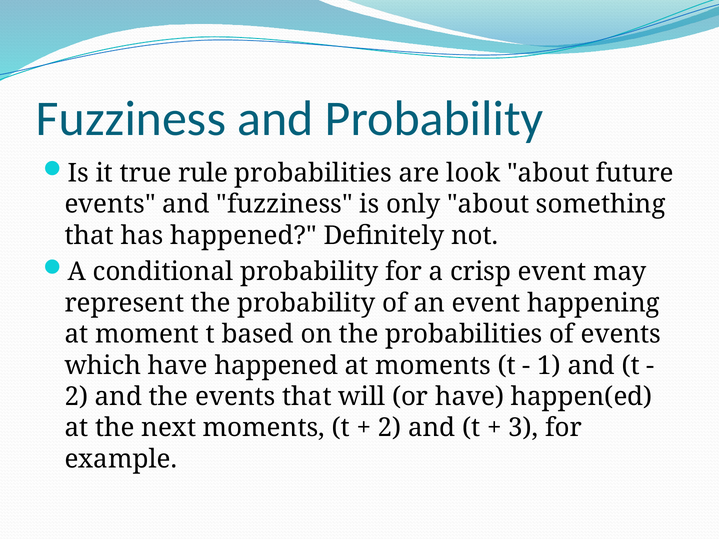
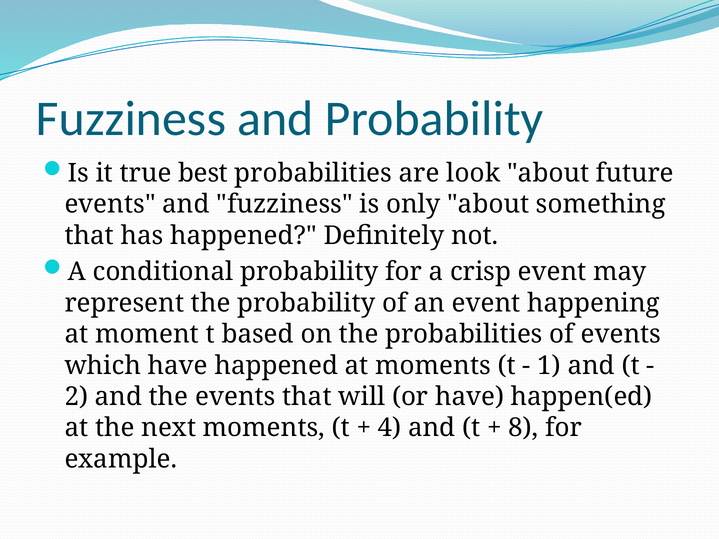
rule: rule -> best (203, 173)
2: 2 -> 4 (390, 428)
3: 3 -> 8 (523, 428)
